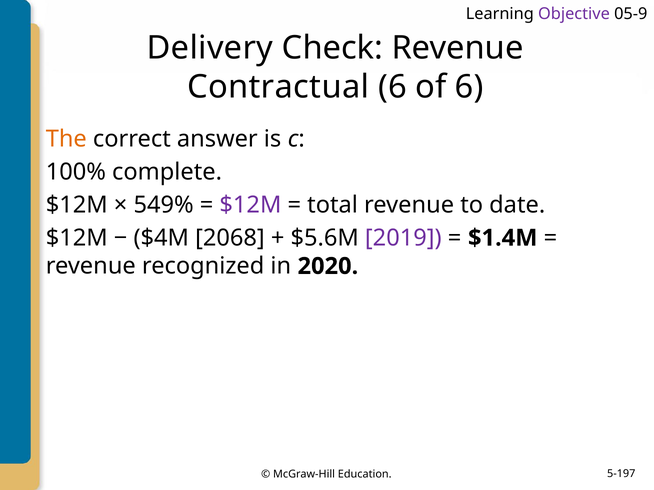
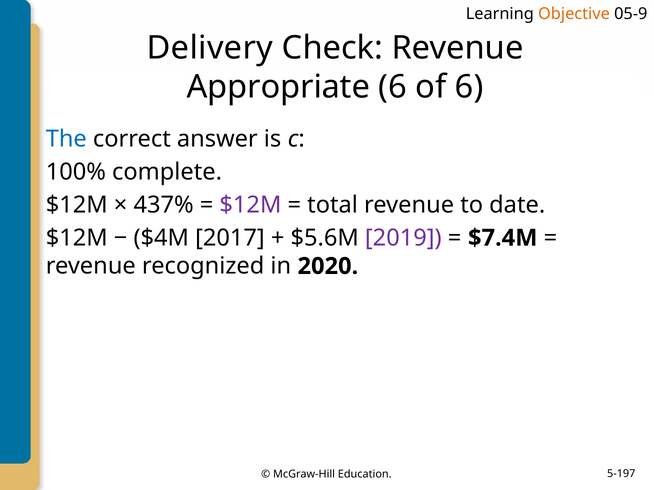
Objective colour: purple -> orange (574, 14)
Contractual: Contractual -> Appropriate (278, 87)
The colour: orange -> blue (66, 139)
549%: 549% -> 437% (164, 205)
2068: 2068 -> 2017 (230, 238)
$1.4M: $1.4M -> $7.4M (503, 238)
